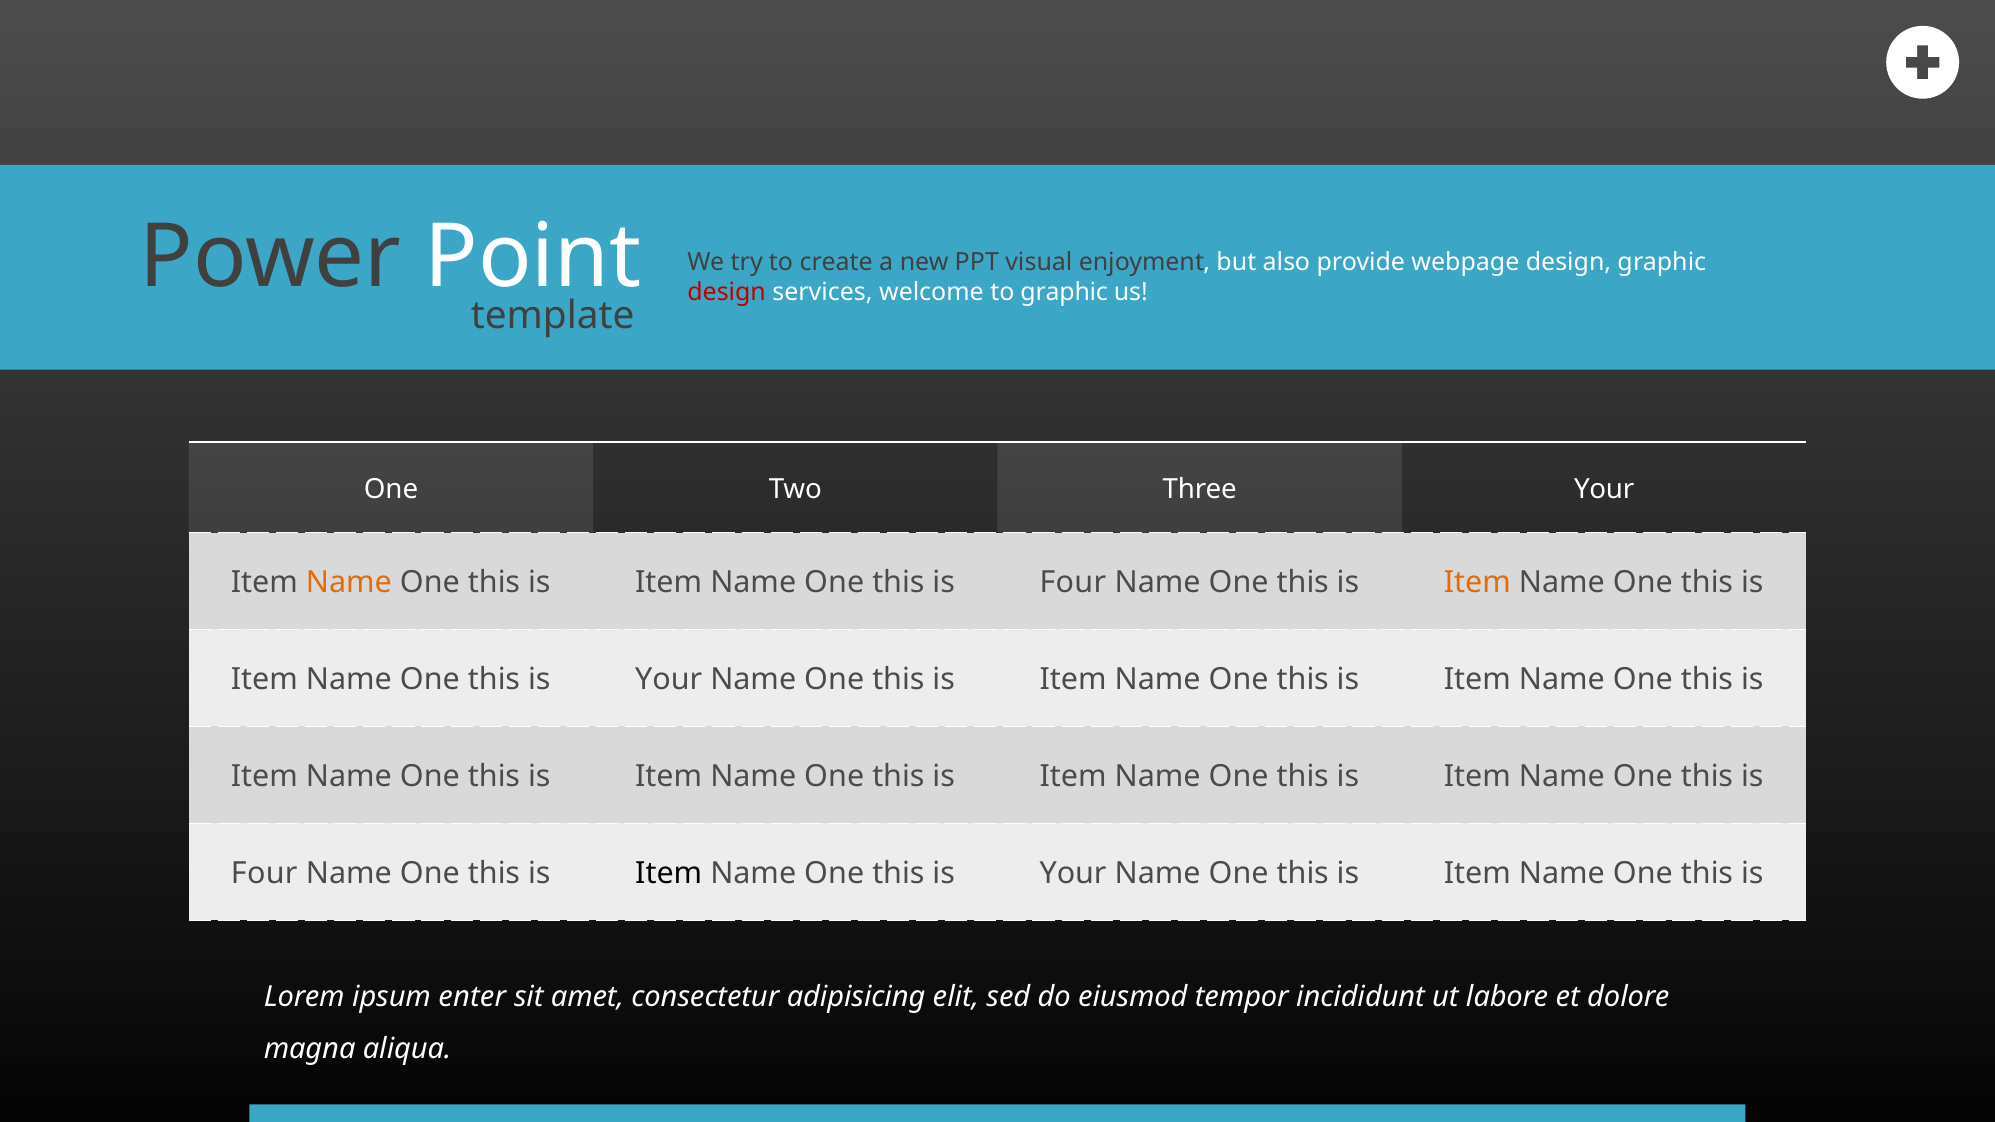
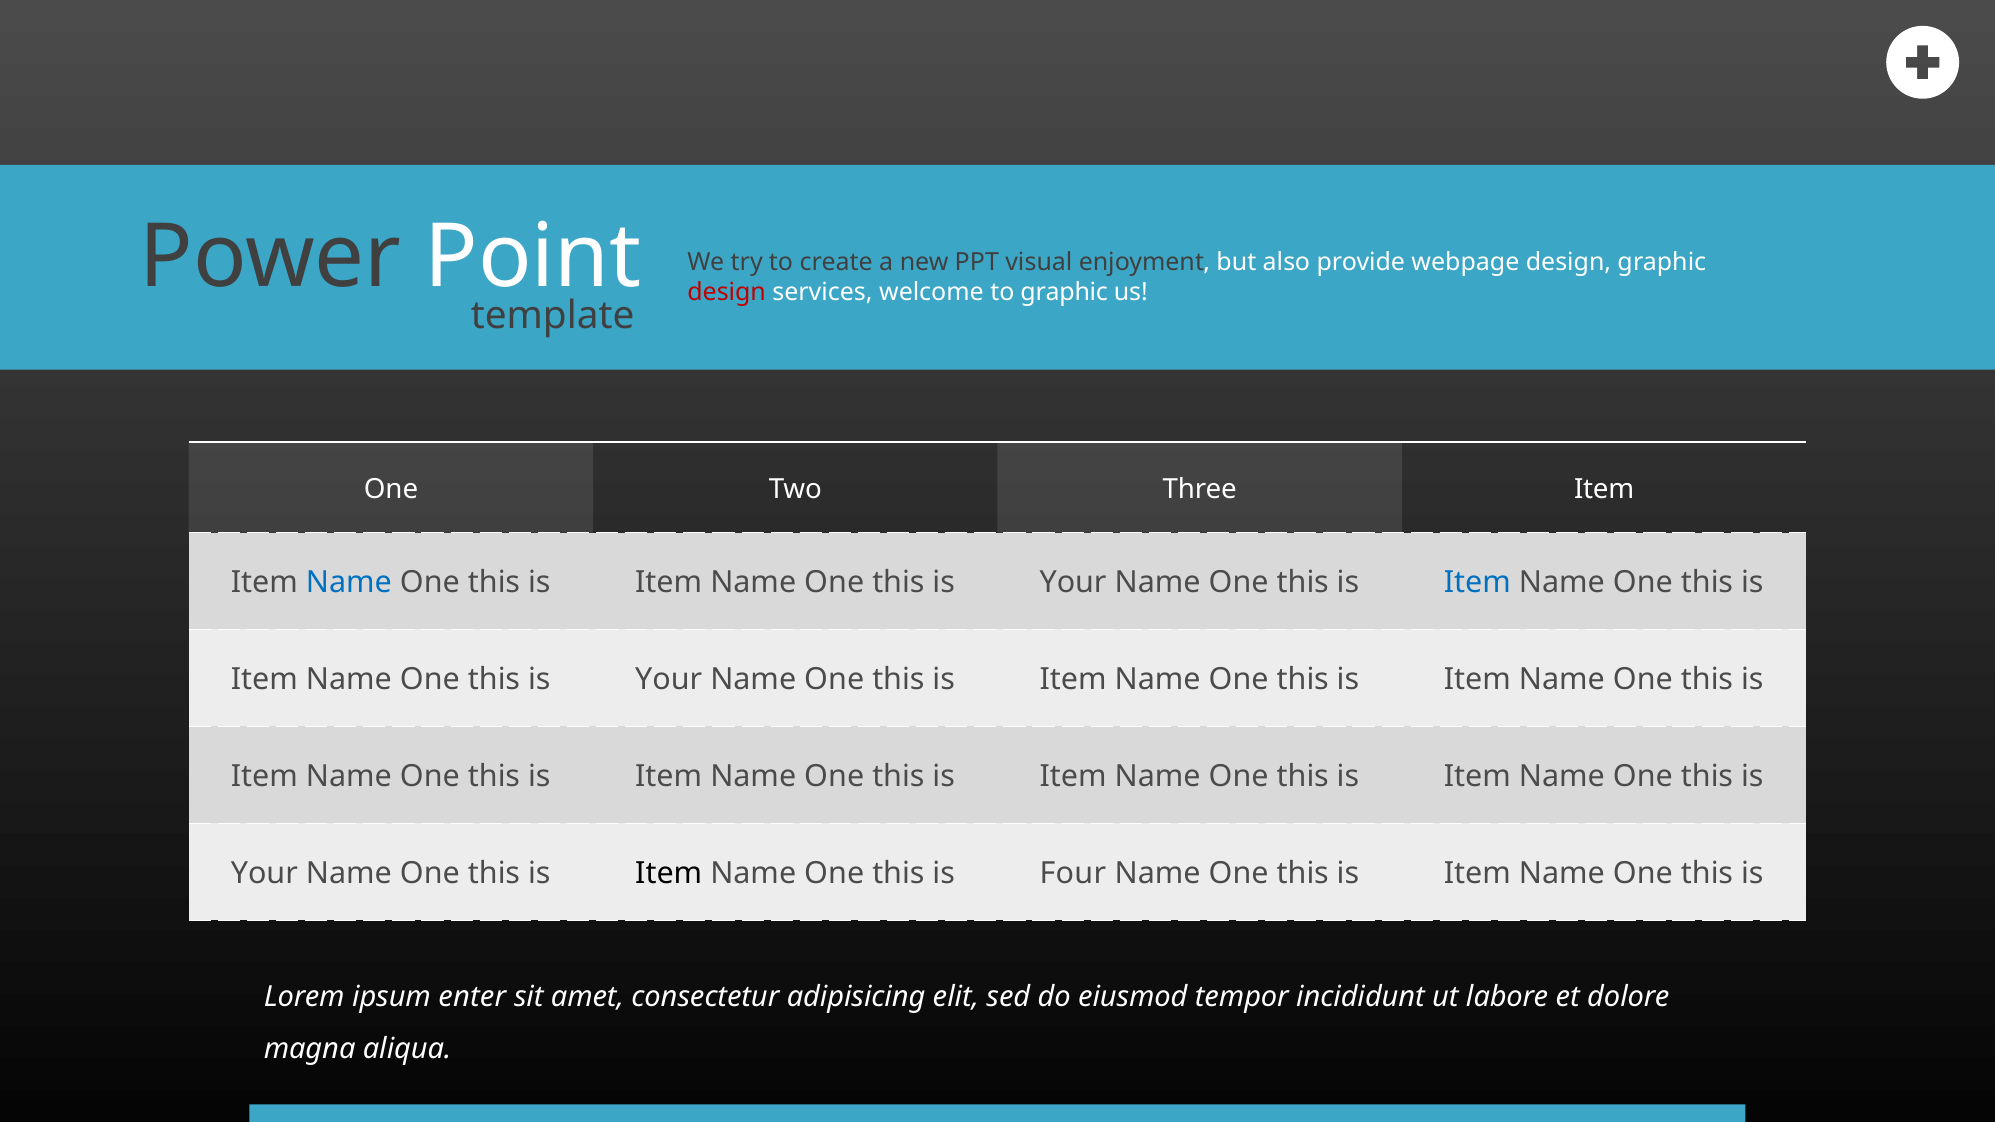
Three Your: Your -> Item (1604, 489)
Name colour: orange -> blue (349, 583)
Four: Four -> Your (1073, 583)
Item colour: orange -> blue (1477, 583)
Four: Four -> Your (264, 873)
Your: Your -> Four (1073, 873)
